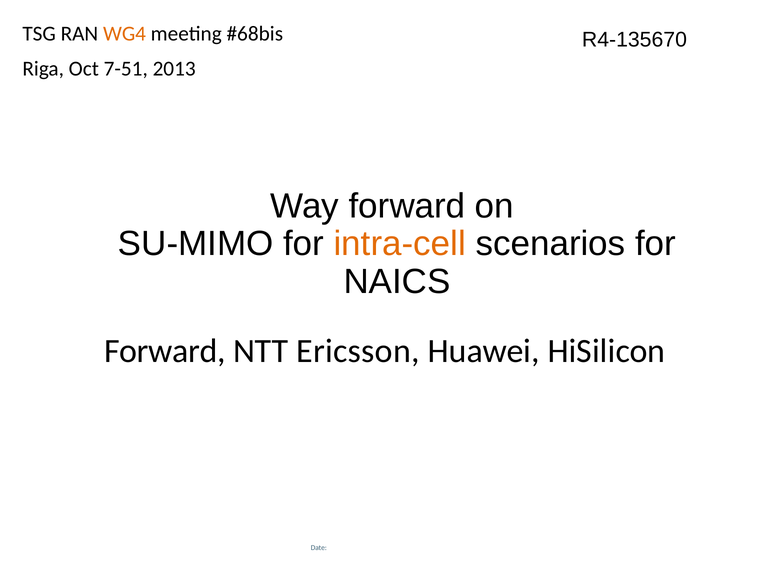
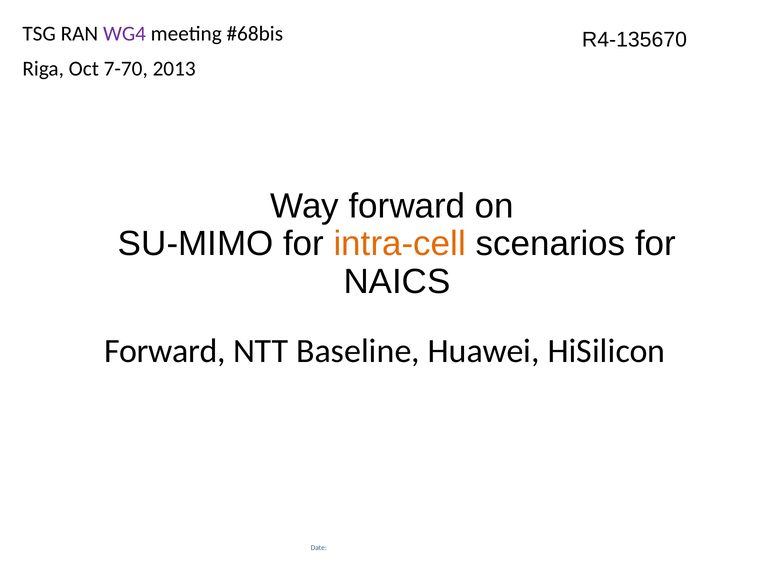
WG4 colour: orange -> purple (124, 34)
7-51: 7-51 -> 7-70 (126, 69)
Ericsson: Ericsson -> Baseline (358, 351)
